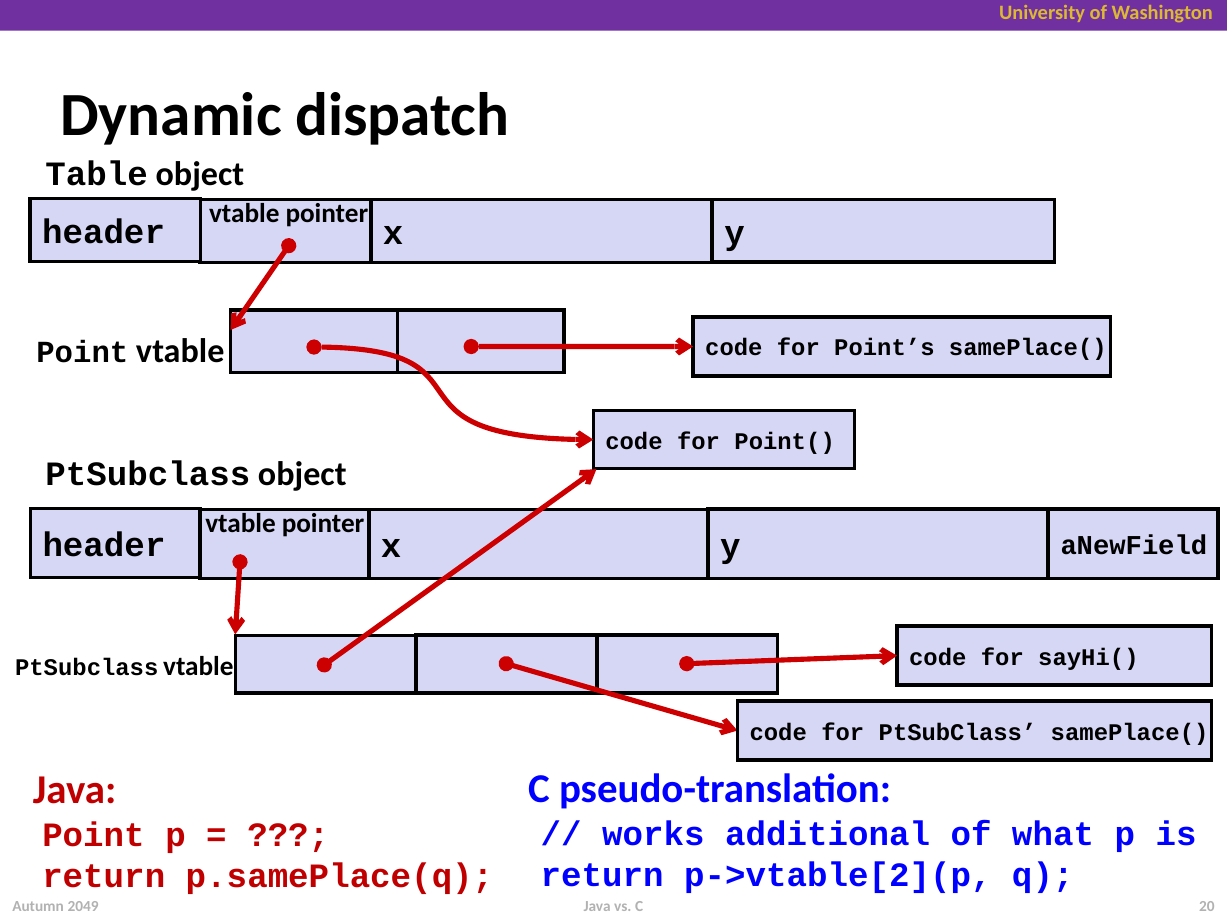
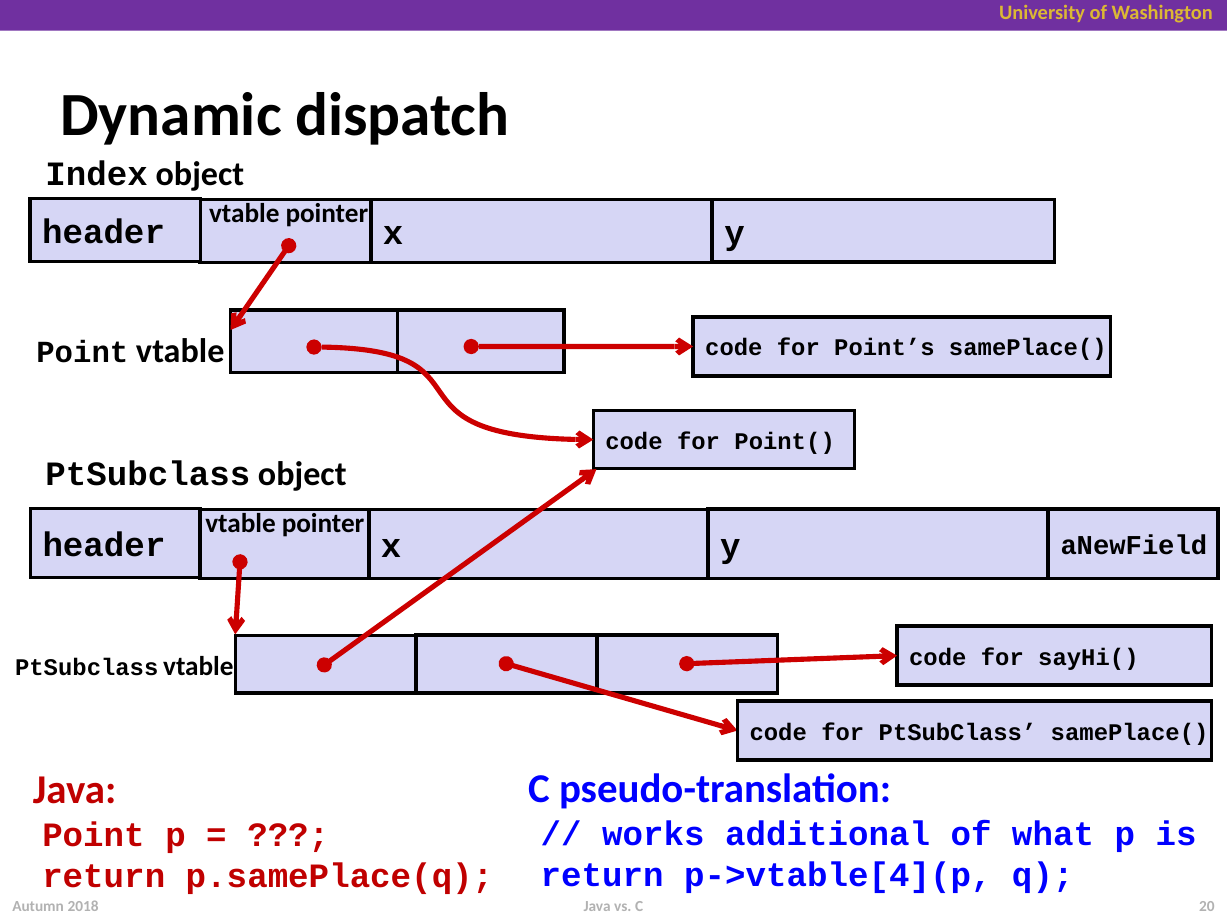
Table: Table -> Index (97, 175)
p->vtable[2](p: p->vtable[2](p -> p->vtable[4](p (838, 875)
2049: 2049 -> 2018 (83, 907)
